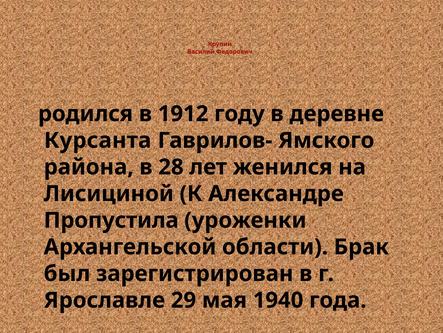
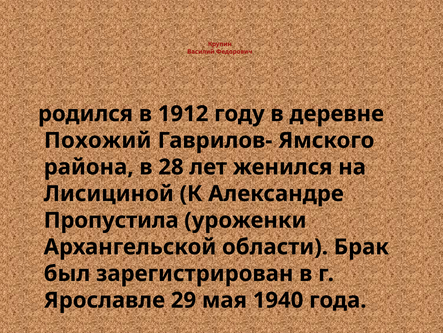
Курсанта: Курсанта -> Похожий (98, 140)
